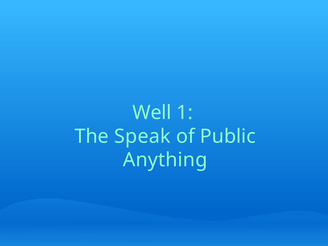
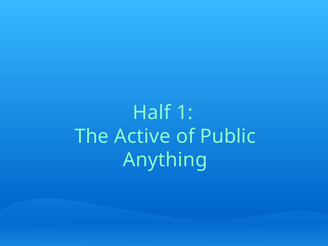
Well: Well -> Half (152, 113)
Speak: Speak -> Active (142, 136)
